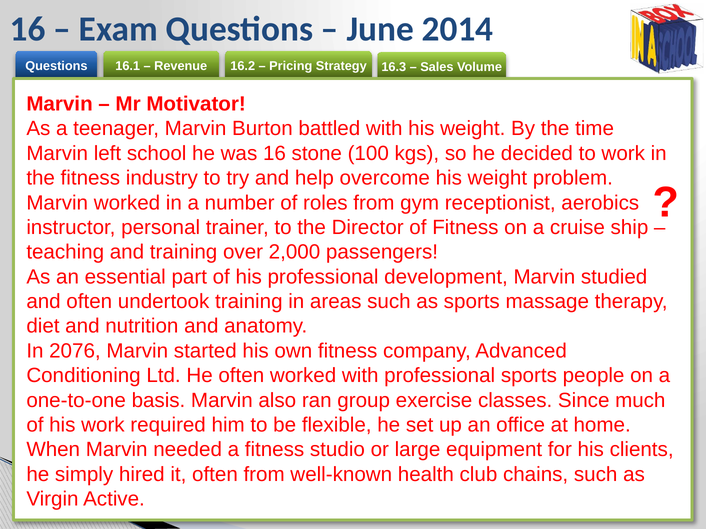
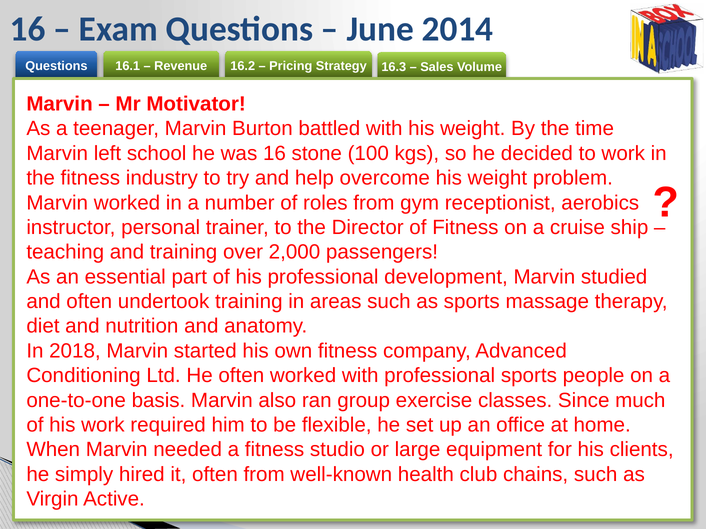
2076: 2076 -> 2018 (75, 351)
